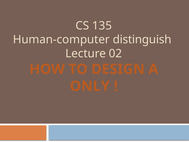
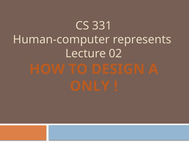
135: 135 -> 331 (102, 26)
distinguish: distinguish -> represents (142, 40)
